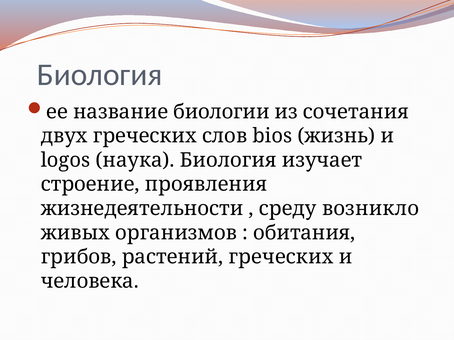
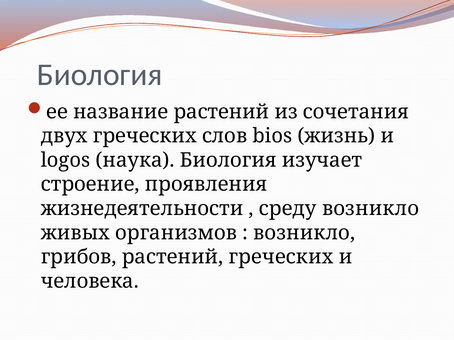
название биологии: биологии -> растений (221, 112)
обитания: обитания -> возникло (304, 233)
